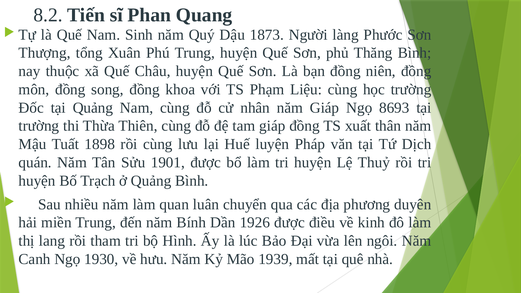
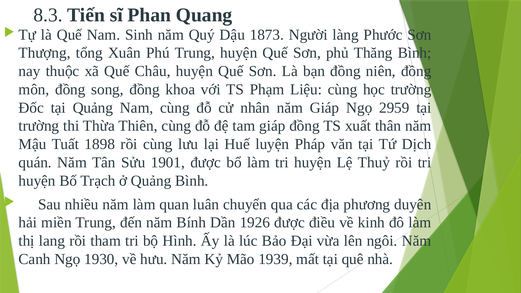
8.2: 8.2 -> 8.3 (48, 15)
8693: 8693 -> 2959 (394, 108)
